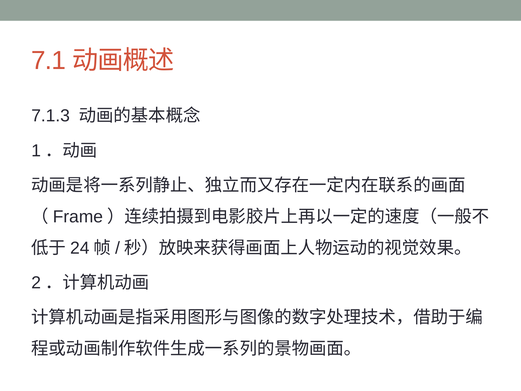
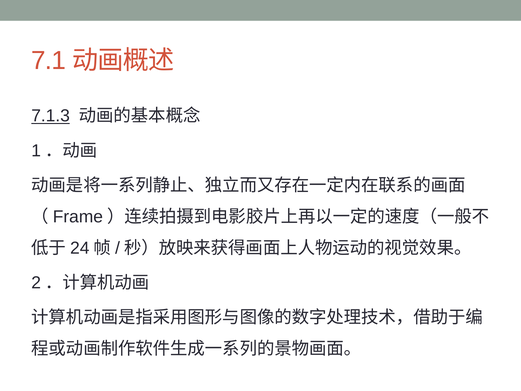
7.1.3 underline: none -> present (51, 116)
